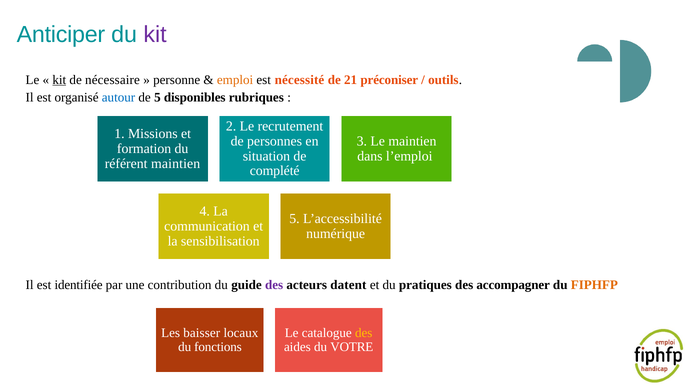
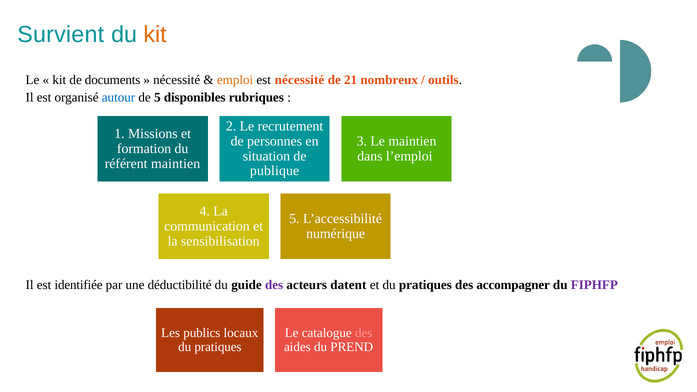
Anticiper: Anticiper -> Survient (61, 34)
kit colour: purple -> orange (155, 34)
kit underline: present -> none (59, 80)
nécessaire: nécessaire -> documents (113, 80)
personne: personne -> nécessité (177, 80)
préconiser: préconiser -> nombreux (389, 80)
complété: complété -> publique (275, 171)
contribution: contribution -> déductibilité (180, 285)
FIPHFP colour: orange -> purple (594, 285)
baisser: baisser -> publics (202, 333)
des colour: yellow -> pink (364, 333)
fonctions: fonctions -> pratiques (218, 347)
VOTRE: VOTRE -> PREND (352, 347)
